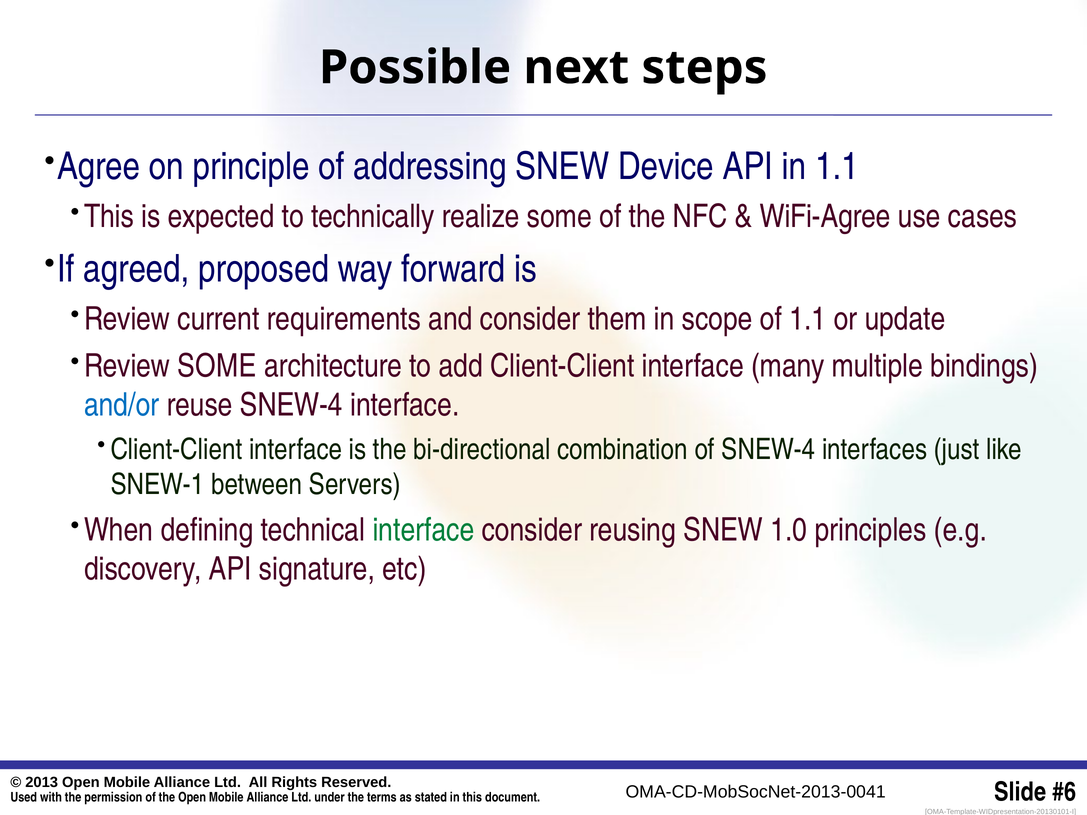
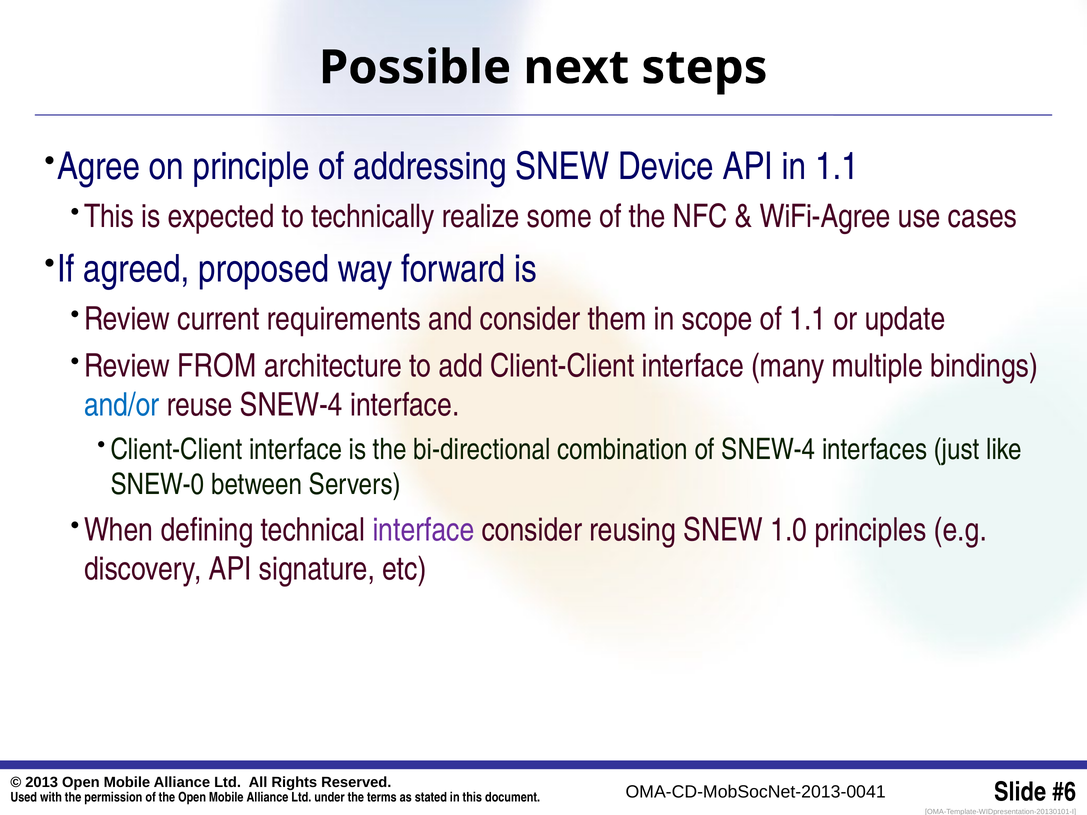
Review SOME: SOME -> FROM (217, 366)
SNEW-1: SNEW-1 -> SNEW-0 (157, 485)
interface colour: green -> purple (423, 530)
